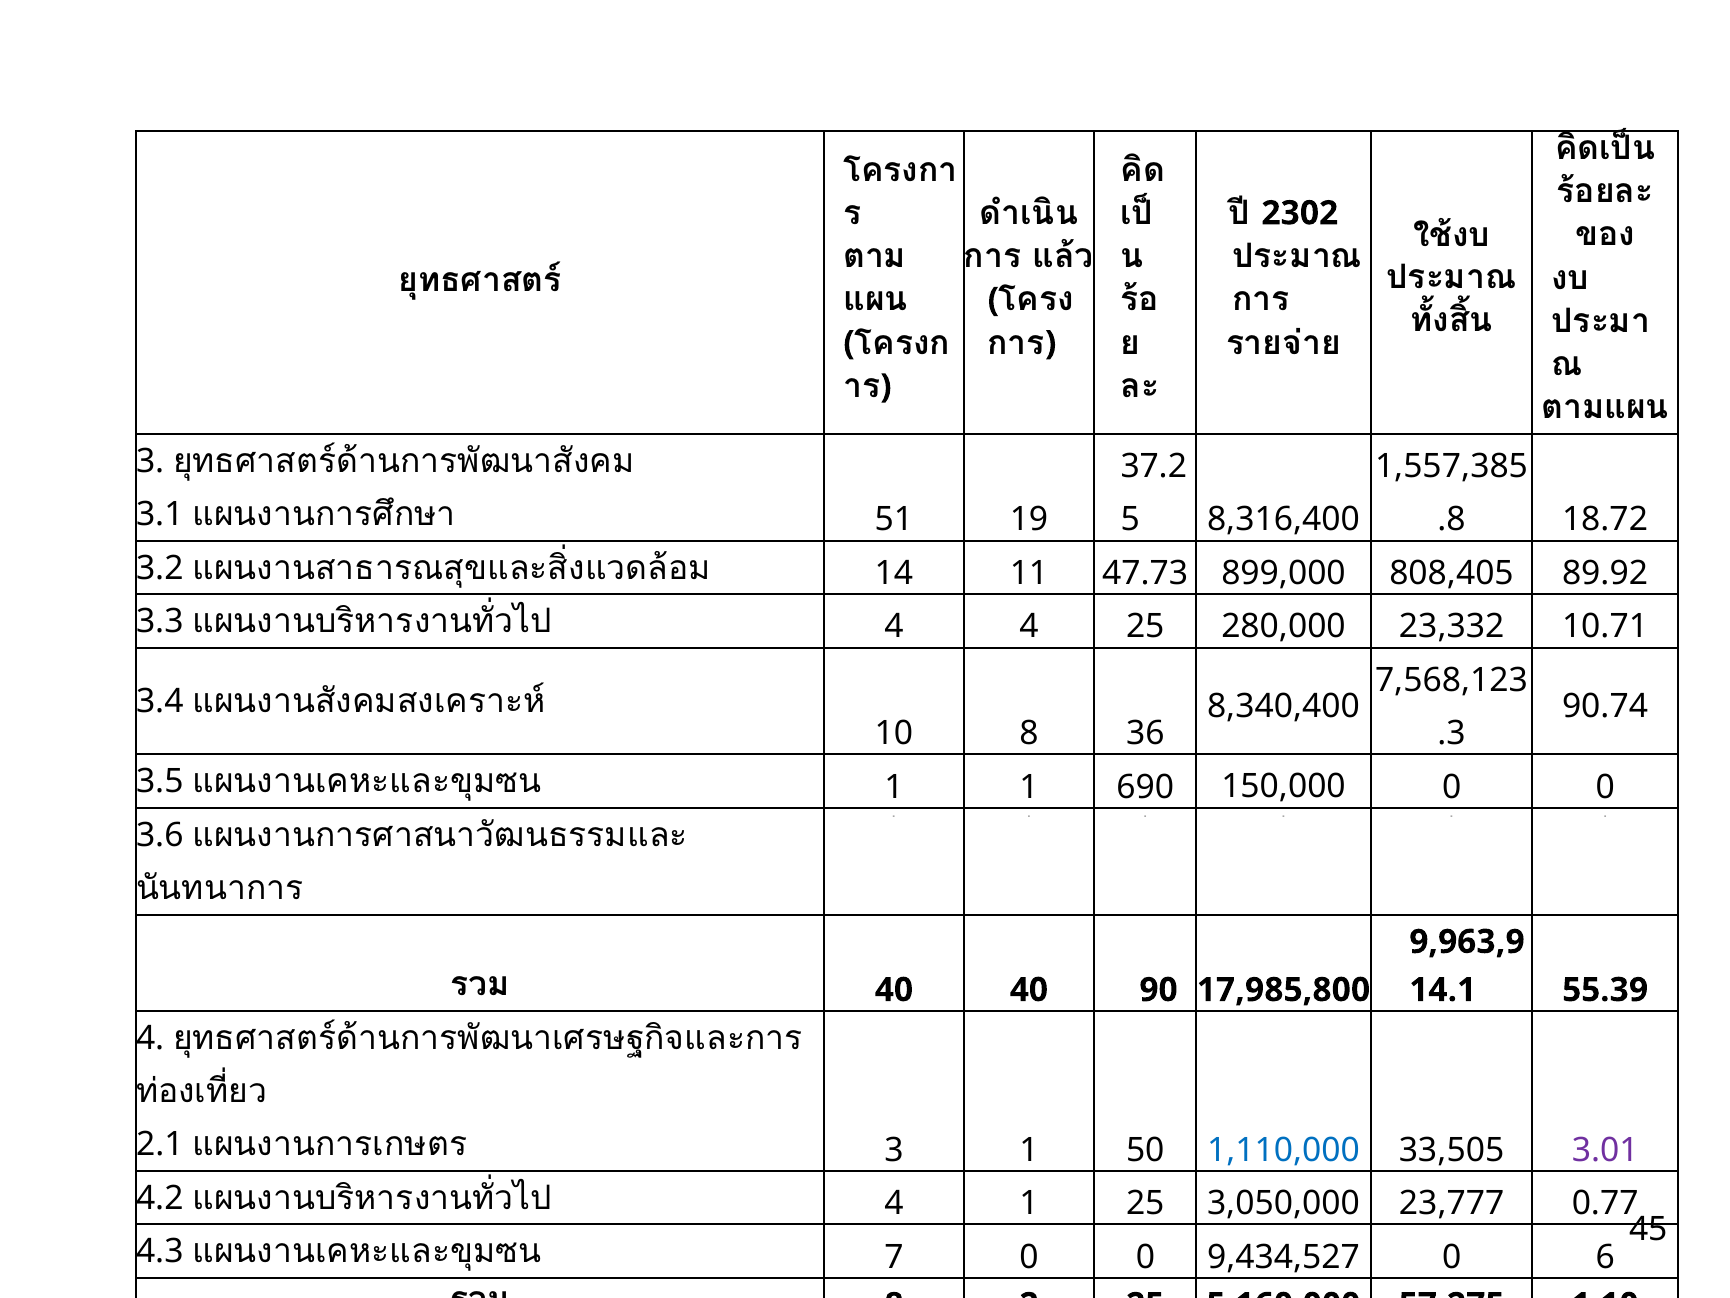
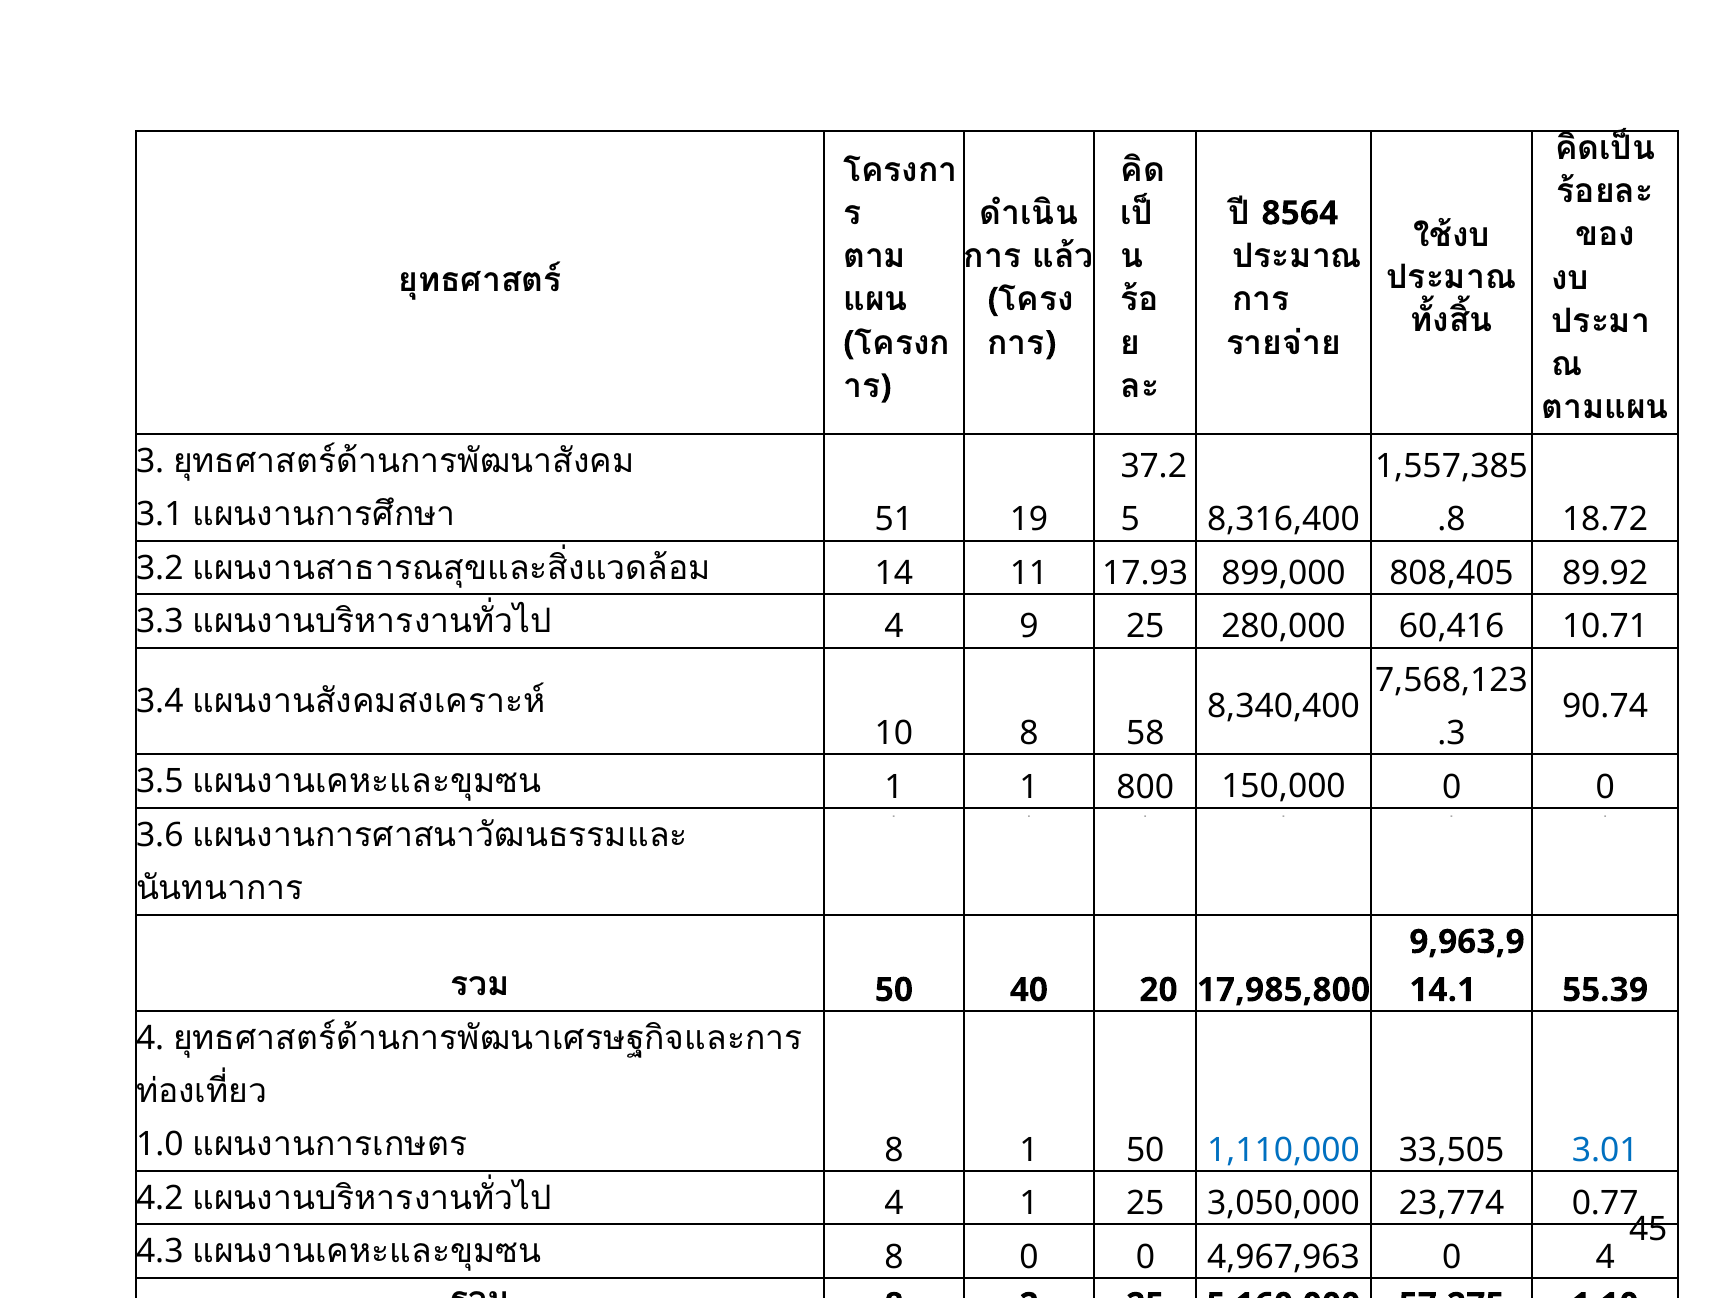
2302: 2302 -> 8564 (1300, 213)
47.73: 47.73 -> 17.93 (1145, 573)
4 4: 4 -> 9 (1029, 626)
23,332: 23,332 -> 60,416 (1452, 626)
36: 36 -> 58 (1145, 733)
690: 690 -> 800 (1145, 787)
40: 40 -> 50 (894, 990)
90: 90 -> 20 (1159, 990)
2.1: 2.1 -> 1.0 (160, 1144)
3: 3 -> 8 (894, 1150)
3.01 colour: purple -> blue (1605, 1150)
23,777: 23,777 -> 23,774 (1452, 1203)
7: 7 -> 8 (894, 1256)
9,434,527: 9,434,527 -> 4,967,963 (1283, 1256)
0 6: 6 -> 4 (1605, 1256)
